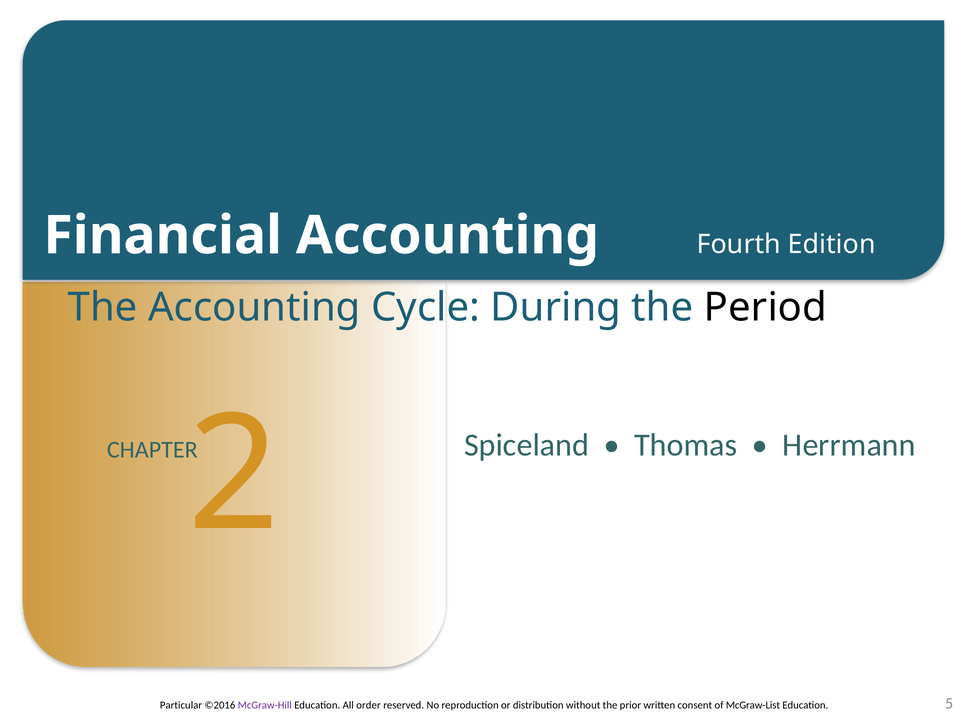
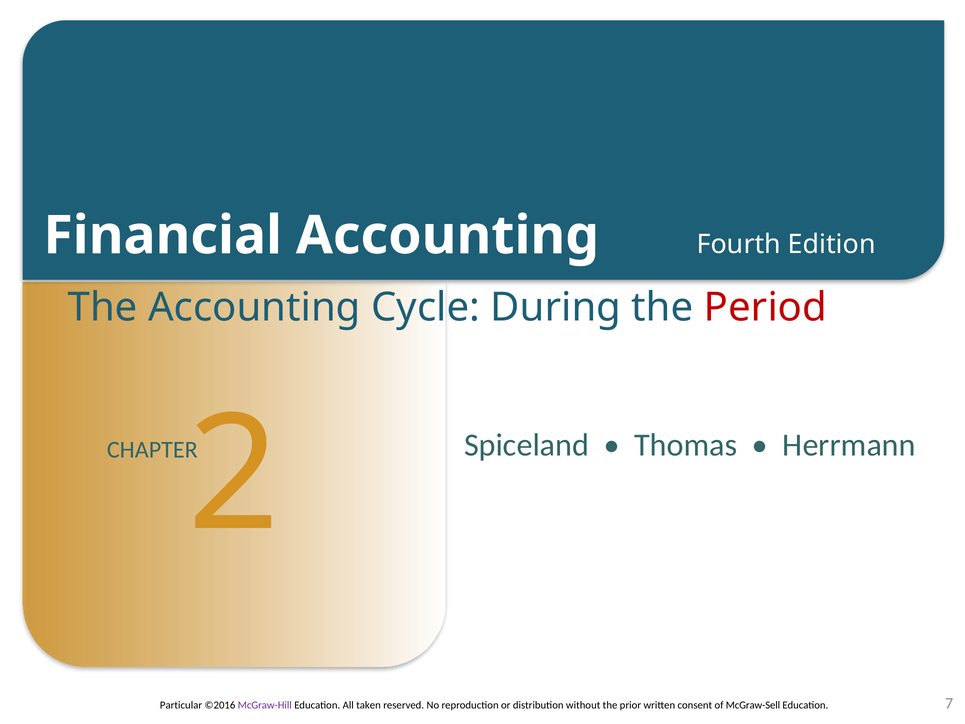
Period colour: black -> red (765, 307)
order: order -> taken (369, 705)
McGraw-List: McGraw-List -> McGraw-Sell (753, 705)
5: 5 -> 7 (949, 703)
